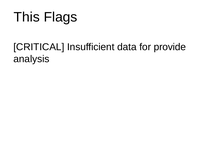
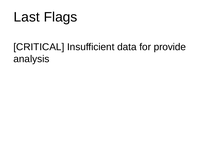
This: This -> Last (27, 17)
